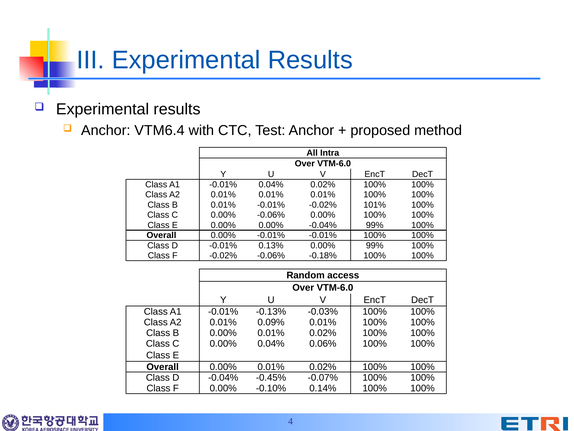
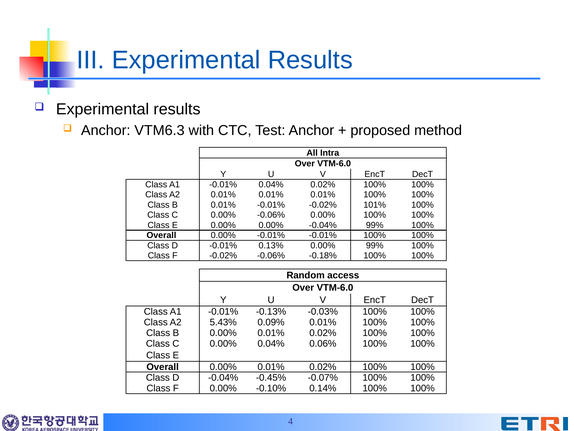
VTM6.4: VTM6.4 -> VTM6.3 (160, 130)
0.01%: 0.01% -> 5.43% (223, 322)
